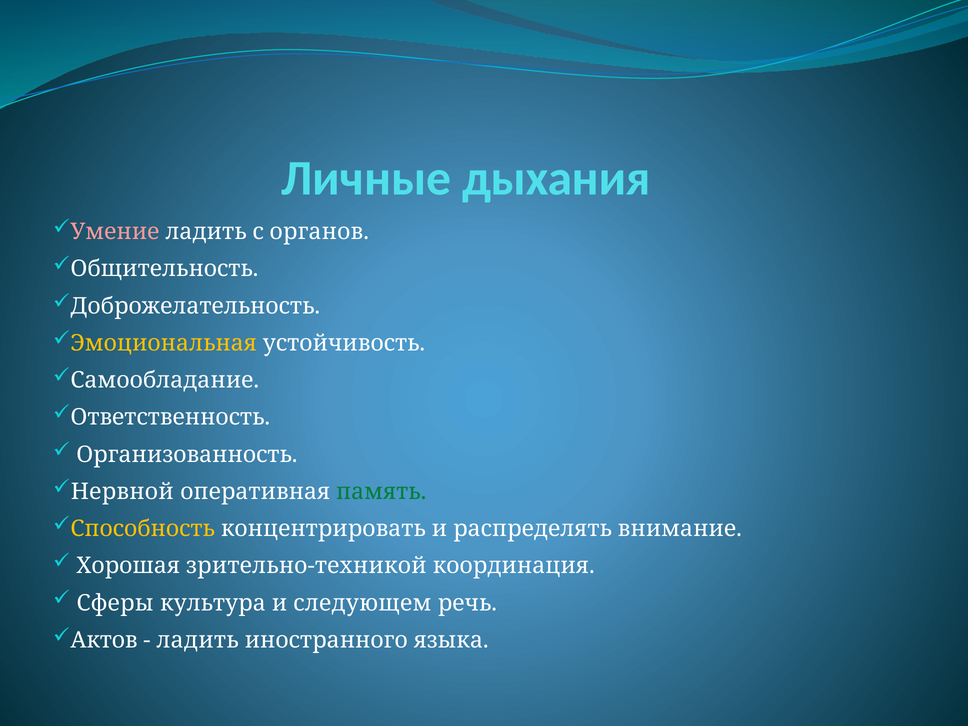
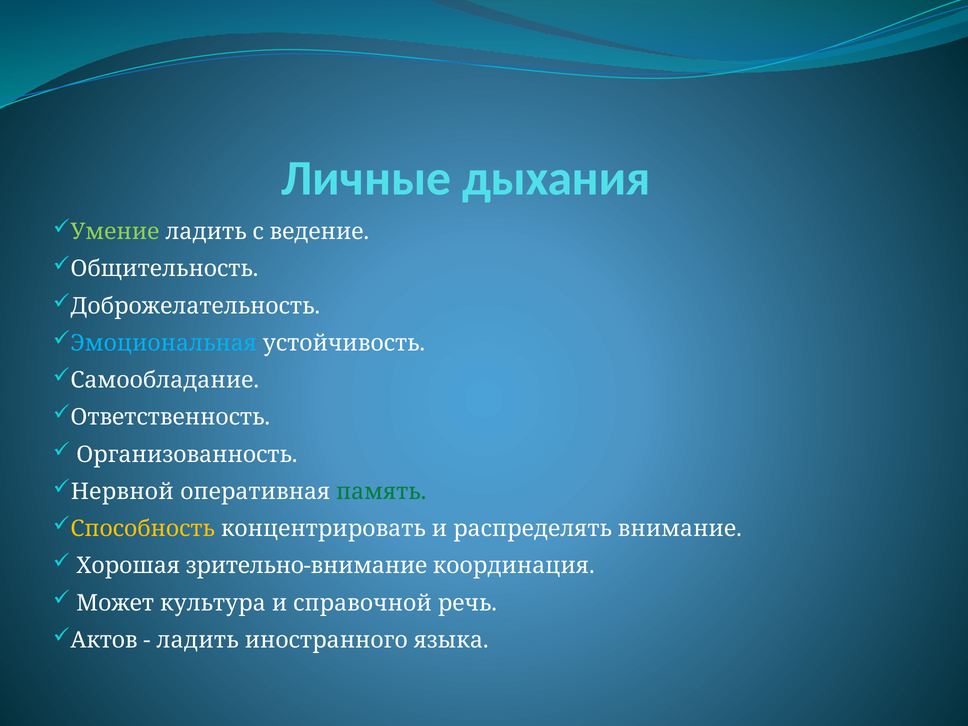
Умение colour: pink -> light green (115, 232)
органов: органов -> ведение (319, 232)
Эмоциональная colour: yellow -> light blue (164, 343)
зрительно-техникой: зрительно-техникой -> зрительно-внимание (307, 566)
Сферы: Сферы -> Может (115, 603)
следующем: следующем -> справочной (362, 603)
